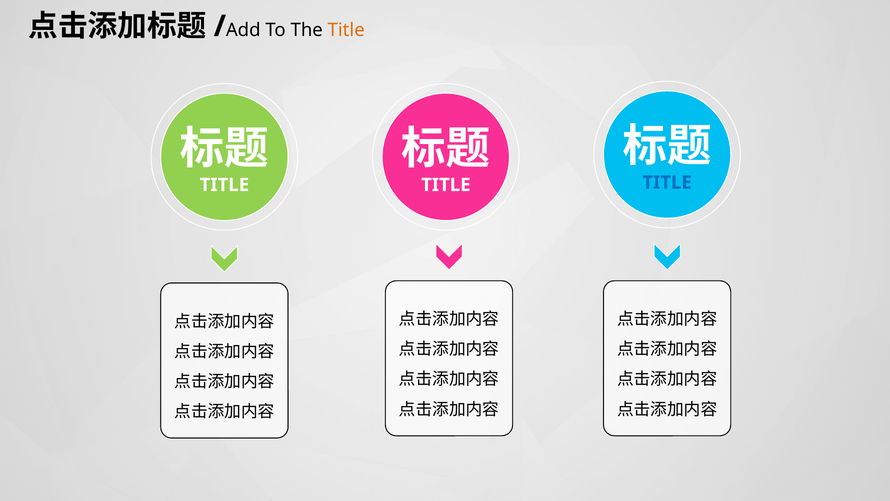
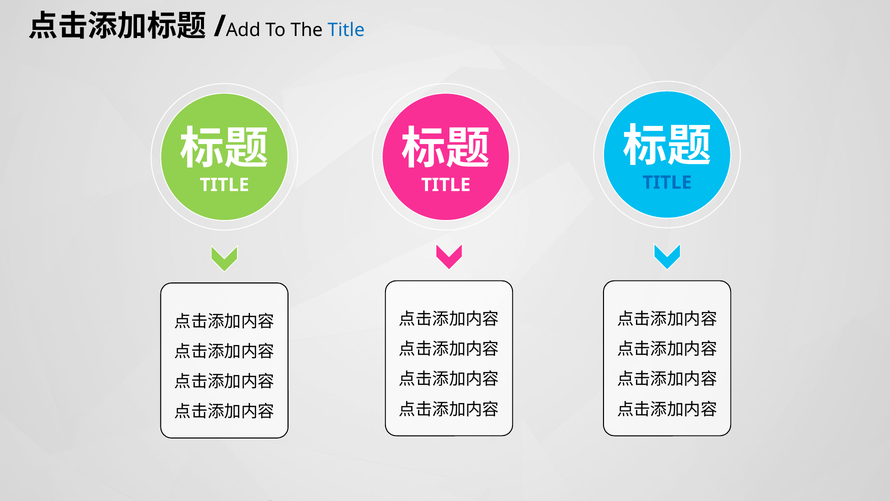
Title colour: orange -> blue (346, 30)
